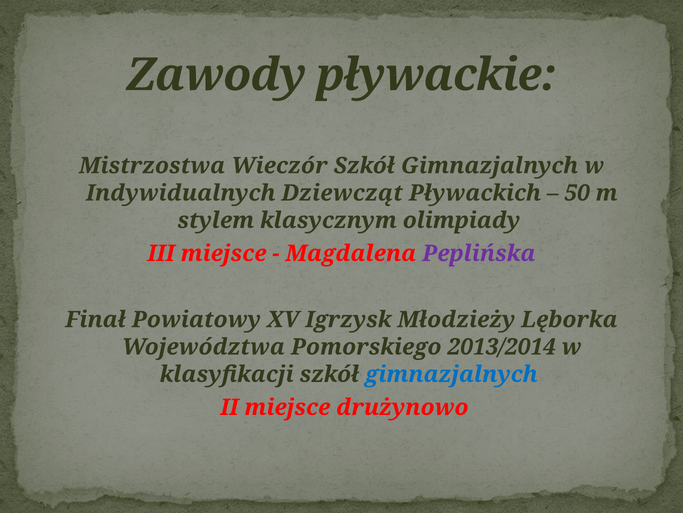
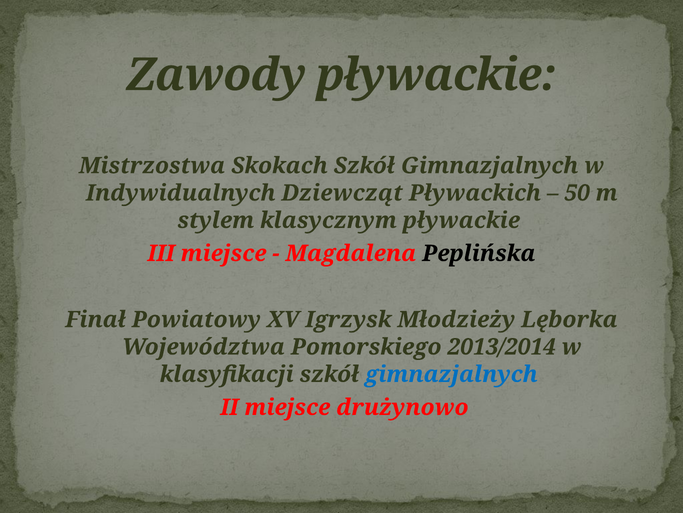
Wieczór: Wieczór -> Skokach (279, 165)
klasycznym olimpiady: olimpiady -> pływackie (461, 220)
Peplińska colour: purple -> black (479, 253)
